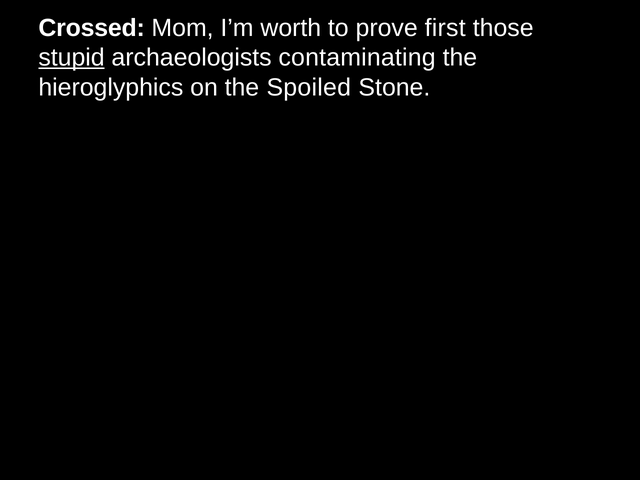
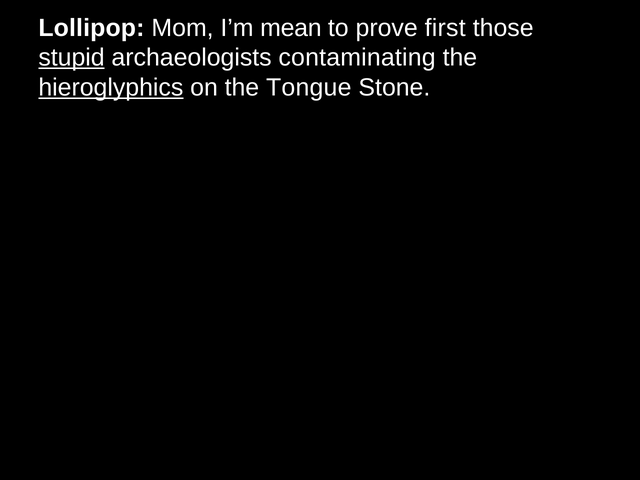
Crossed: Crossed -> Lollipop (91, 28)
worth: worth -> mean (291, 28)
hieroglyphics underline: none -> present (111, 88)
Spoiled: Spoiled -> Tongue (309, 88)
